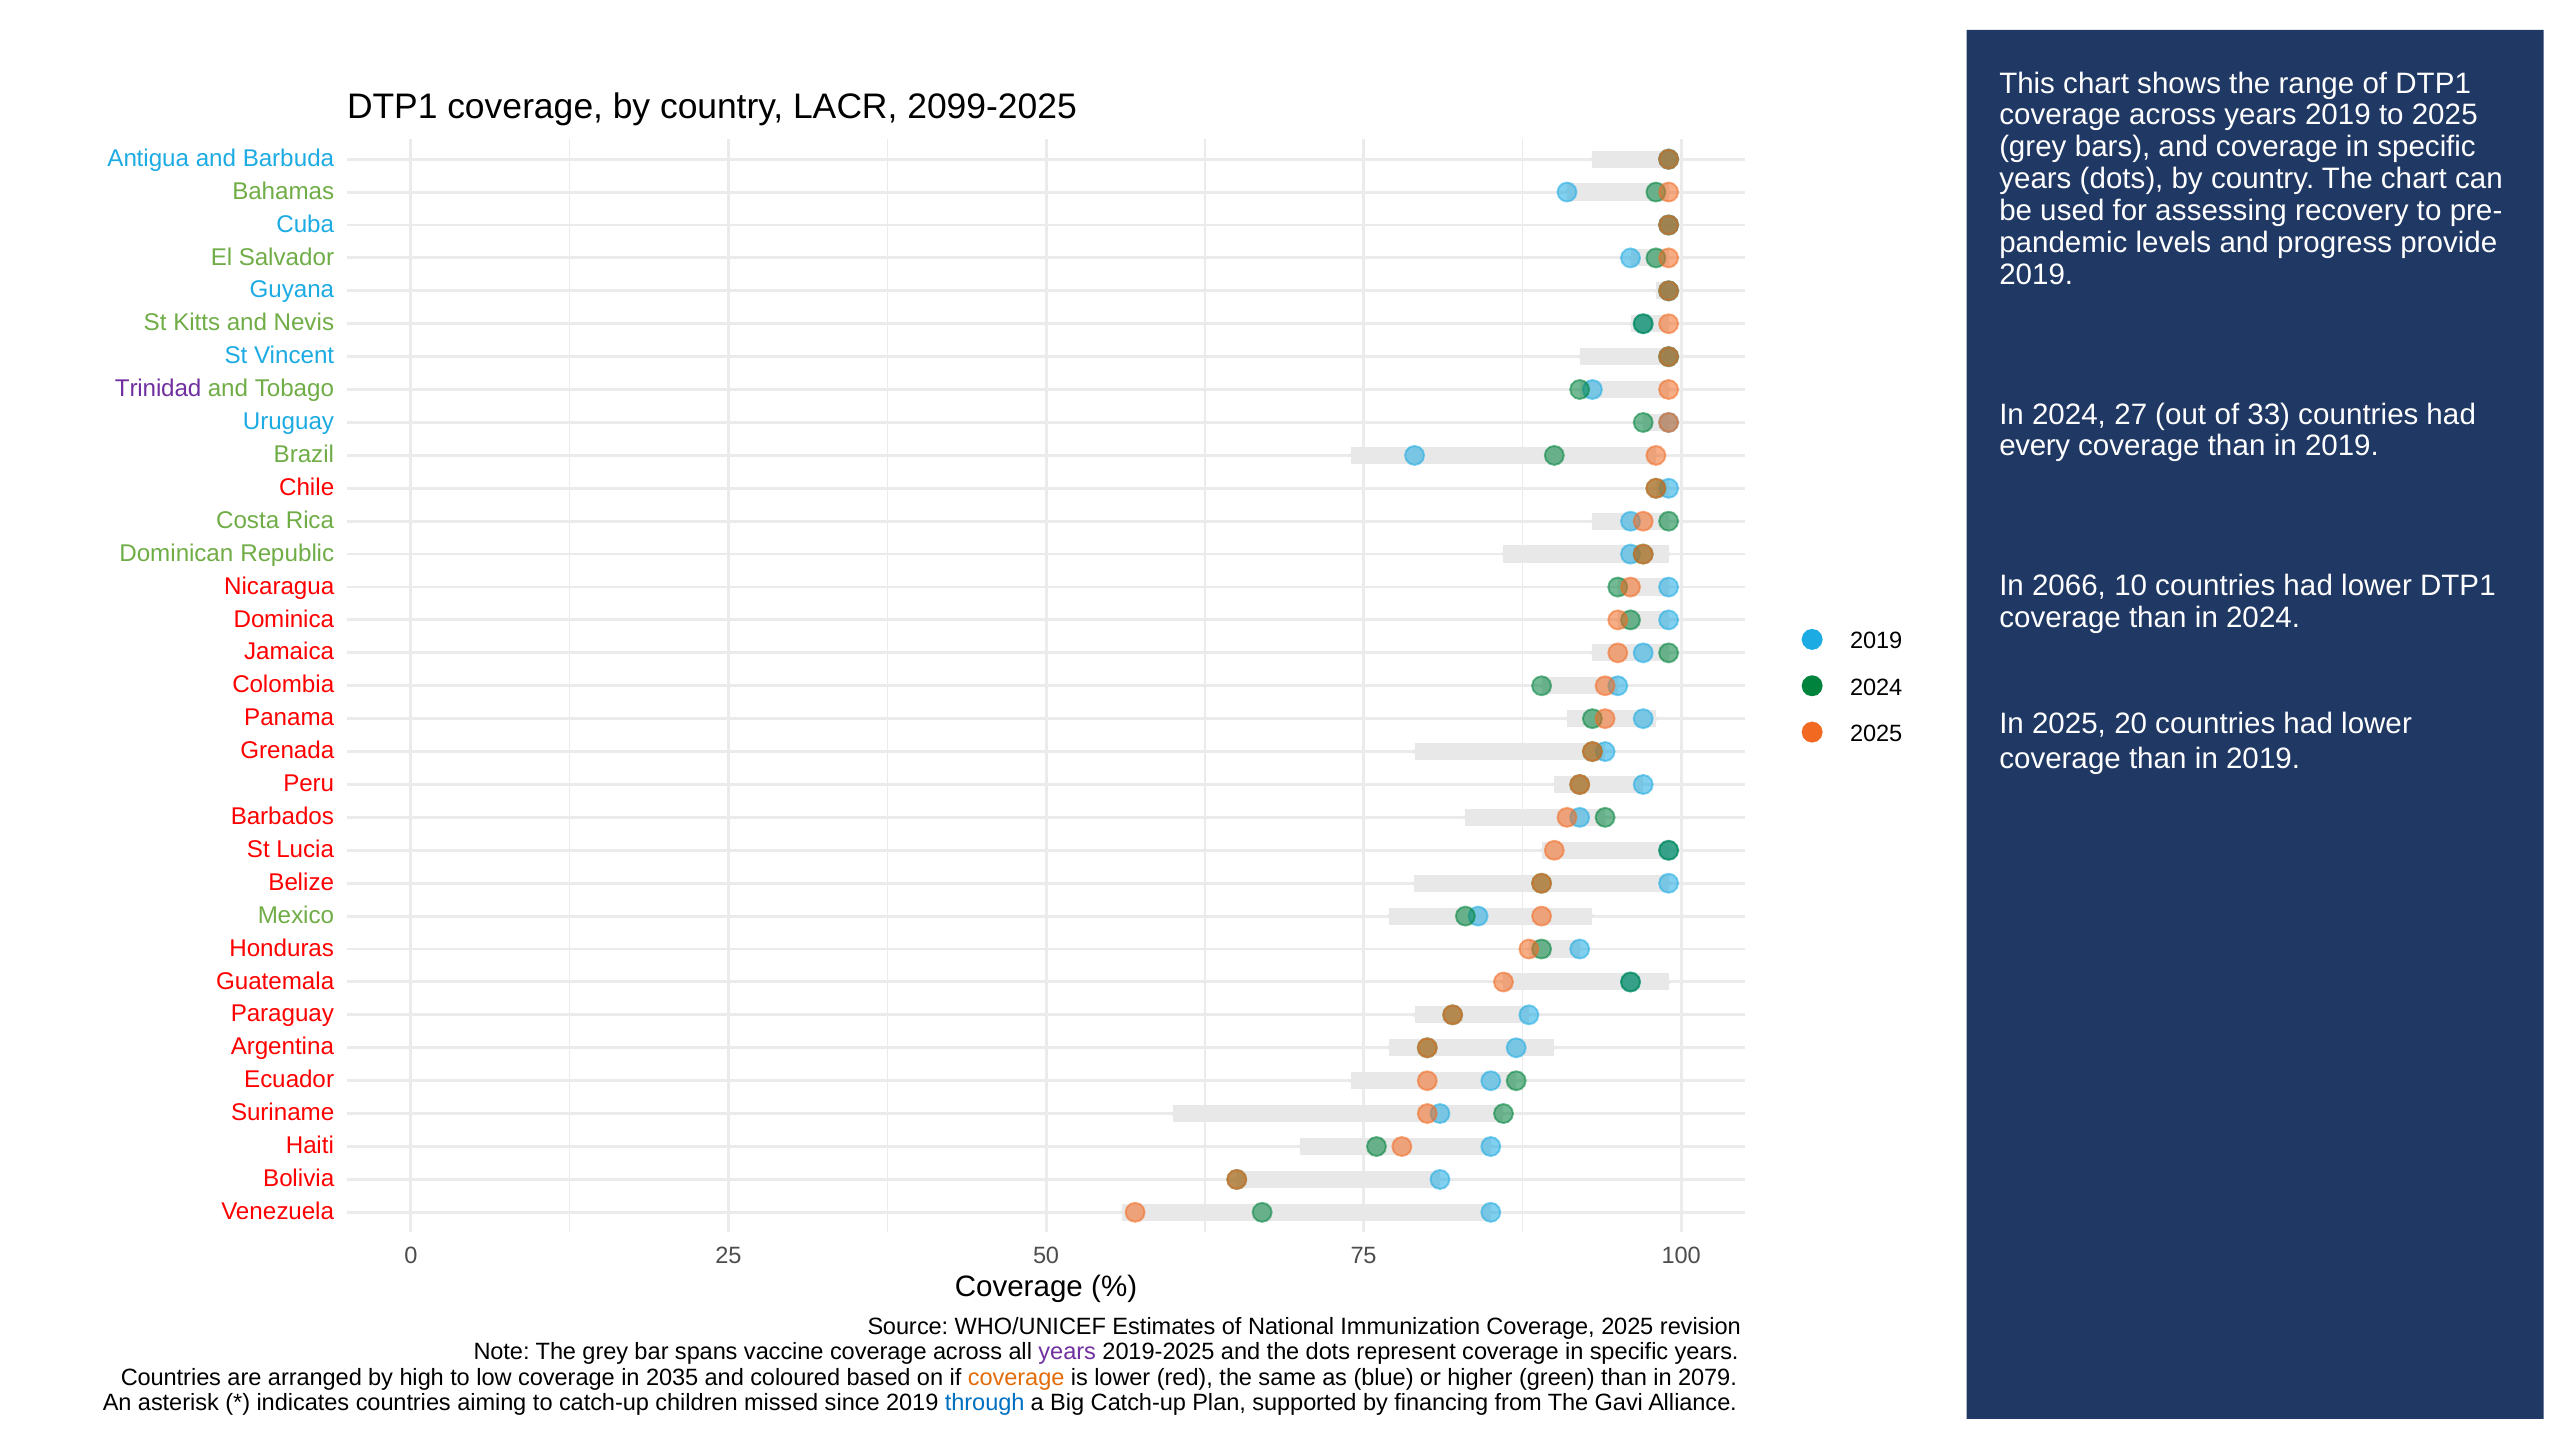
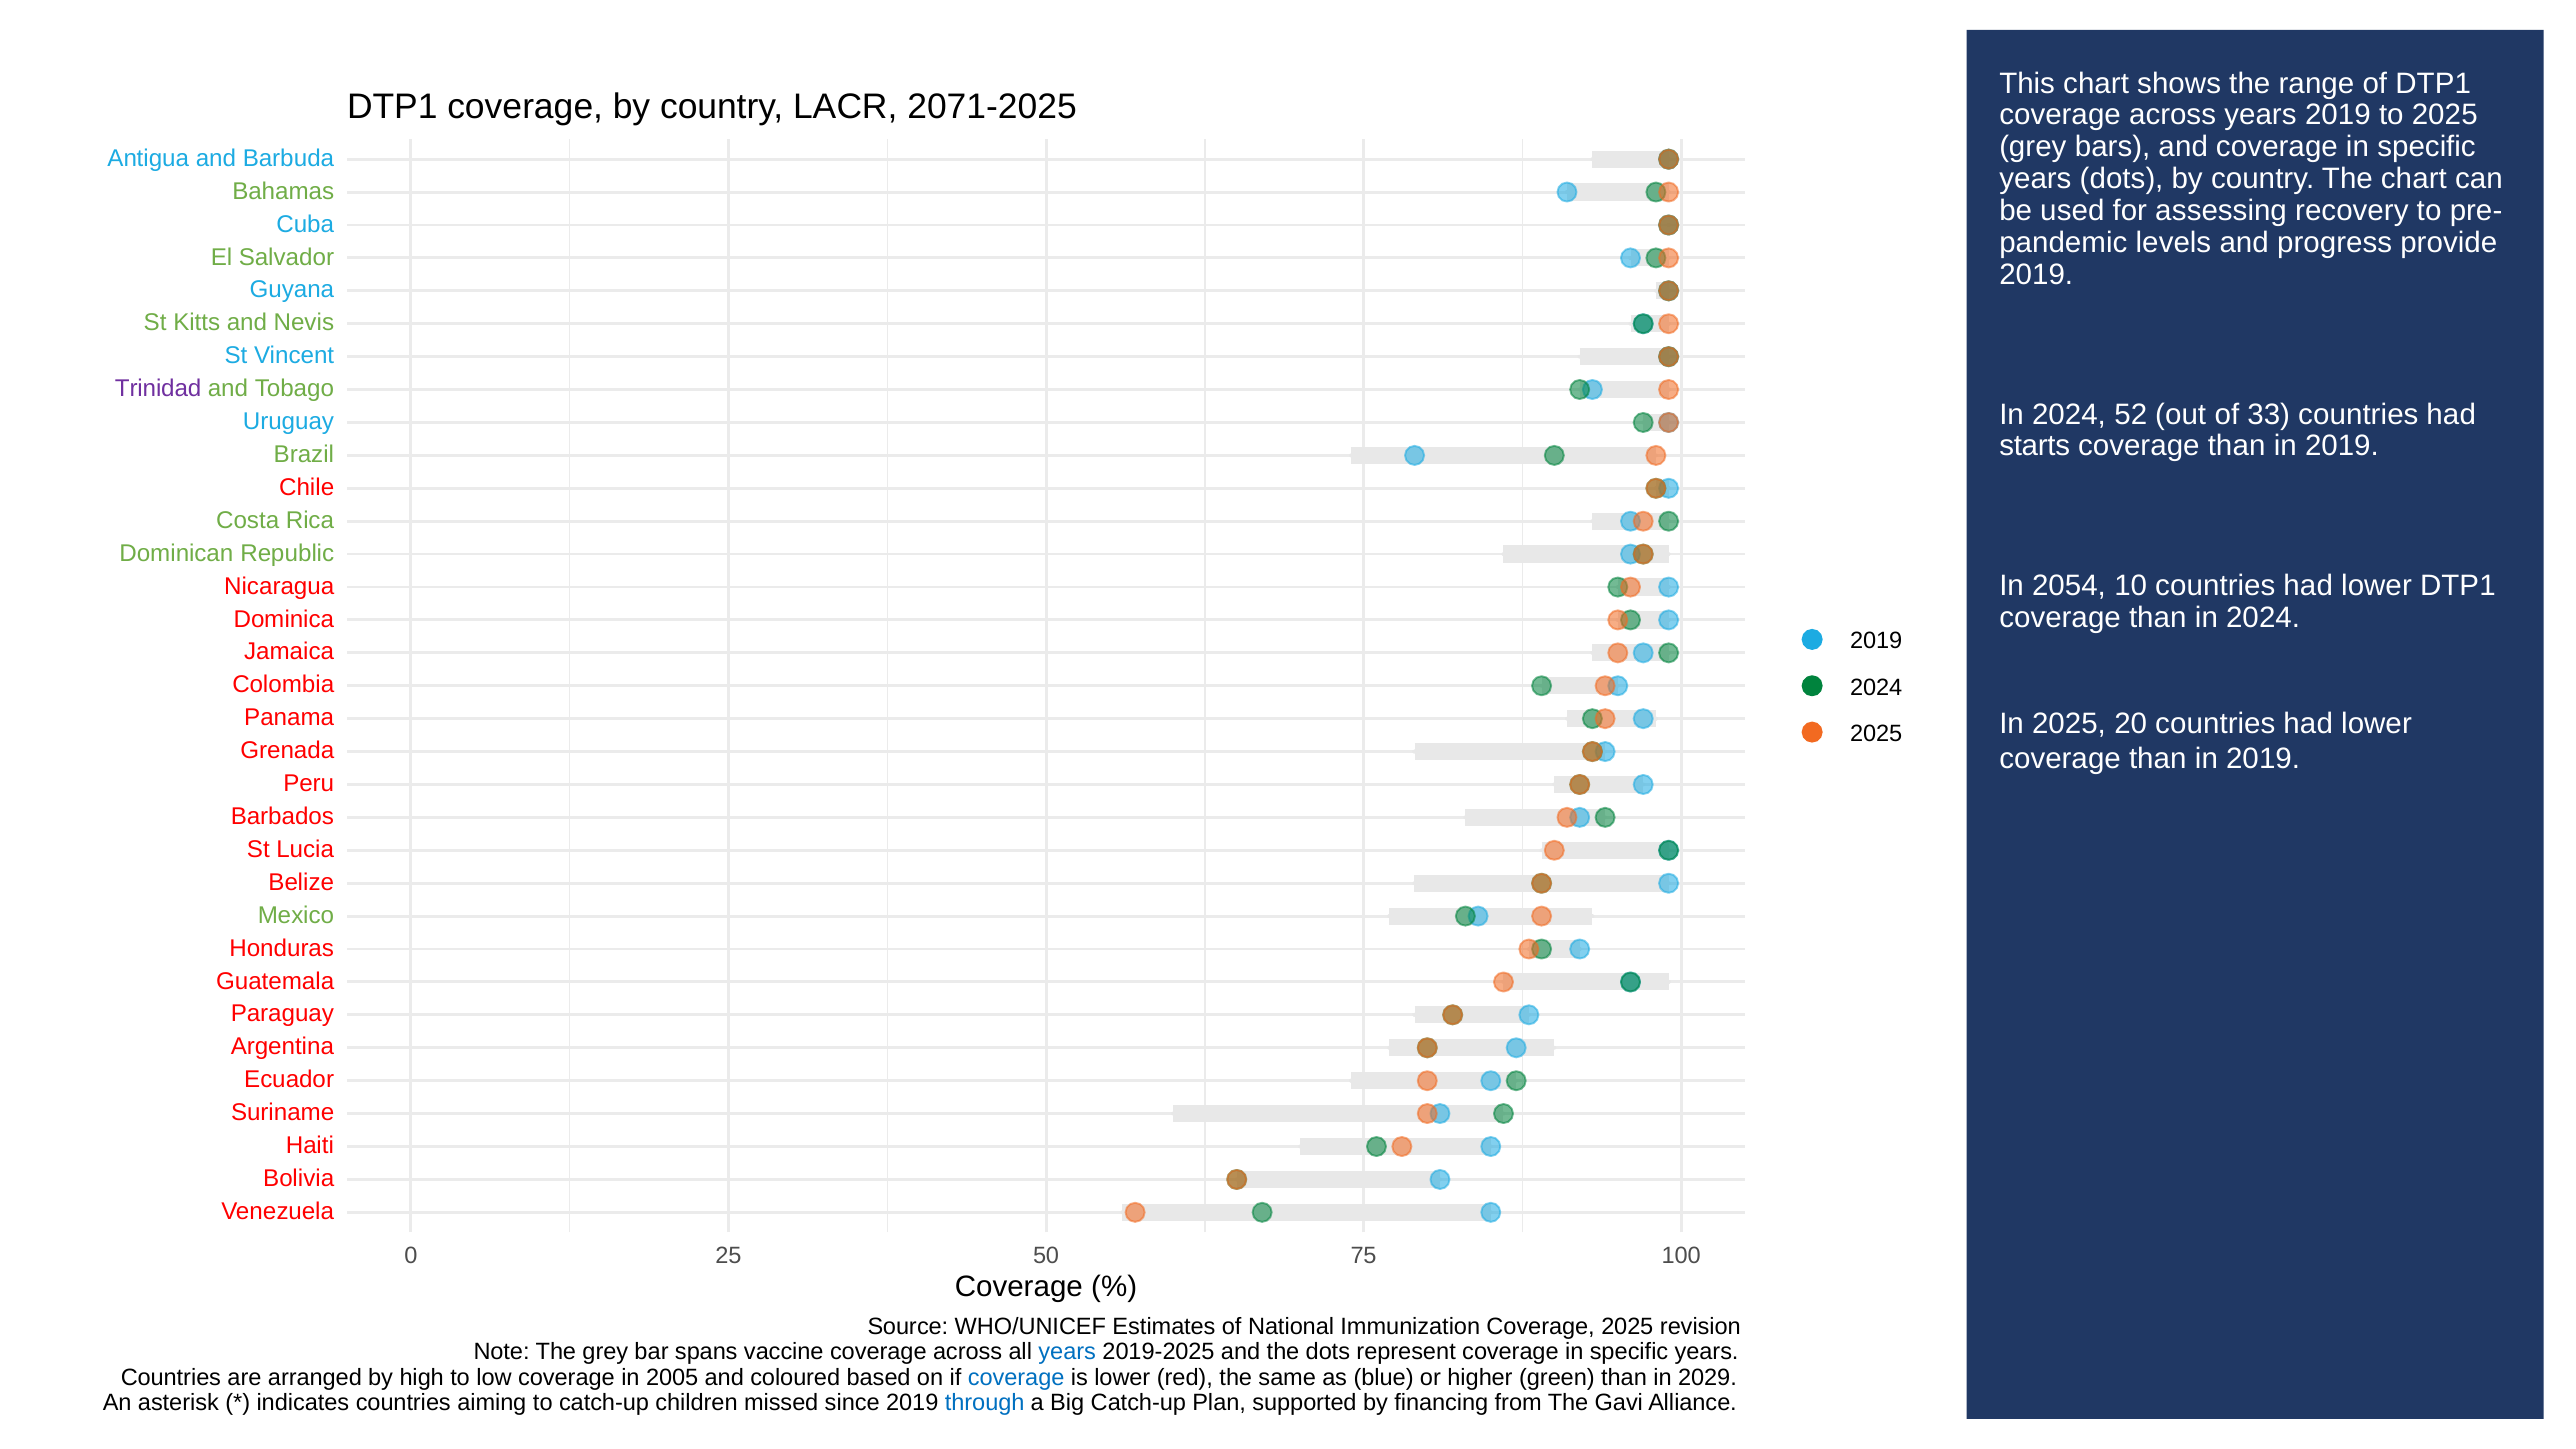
2099-2025: 2099-2025 -> 2071-2025 (992, 107)
27: 27 -> 52 (2131, 414)
every: every -> starts (2035, 446)
2066: 2066 -> 2054 (2069, 586)
years colour: purple -> blue (1067, 1352)
2035: 2035 -> 2005 (672, 1378)
coverage colour: orange -> blue (1016, 1378)
2079: 2079 -> 2029 (1707, 1378)
